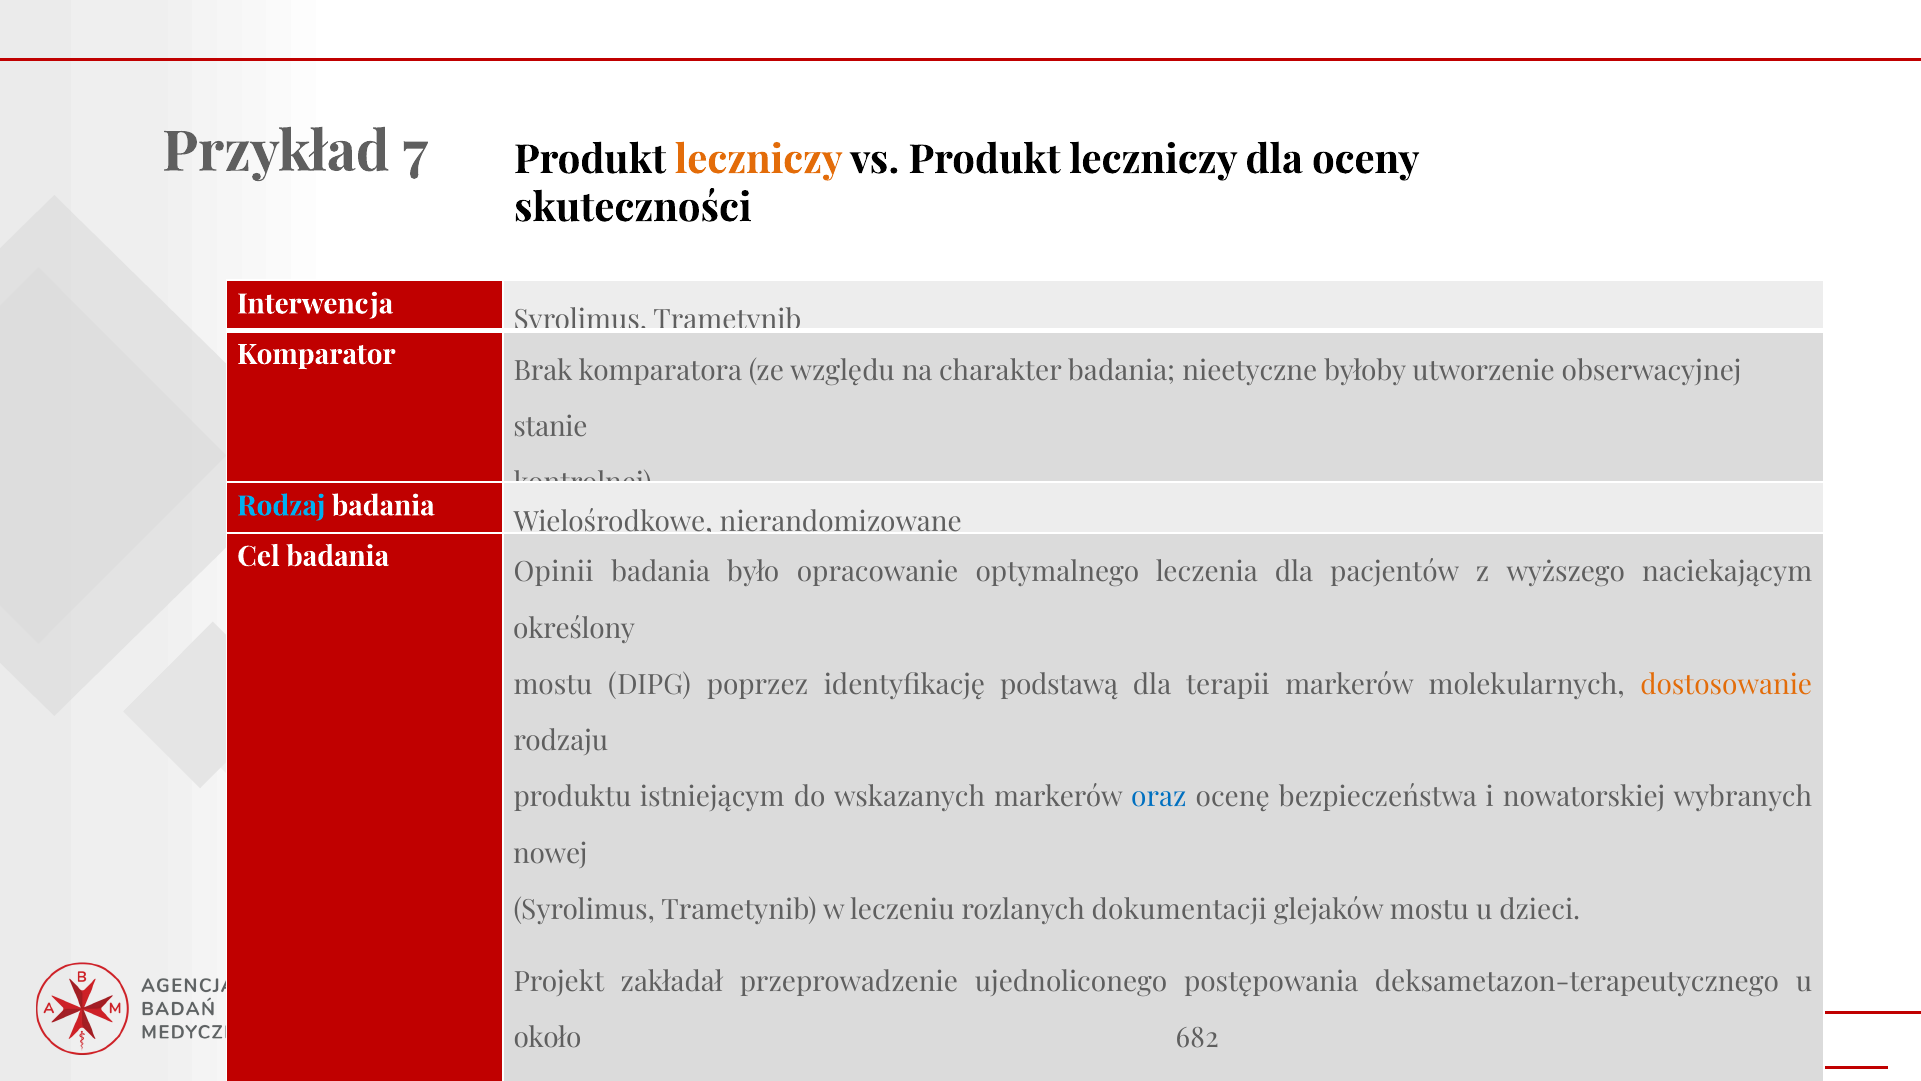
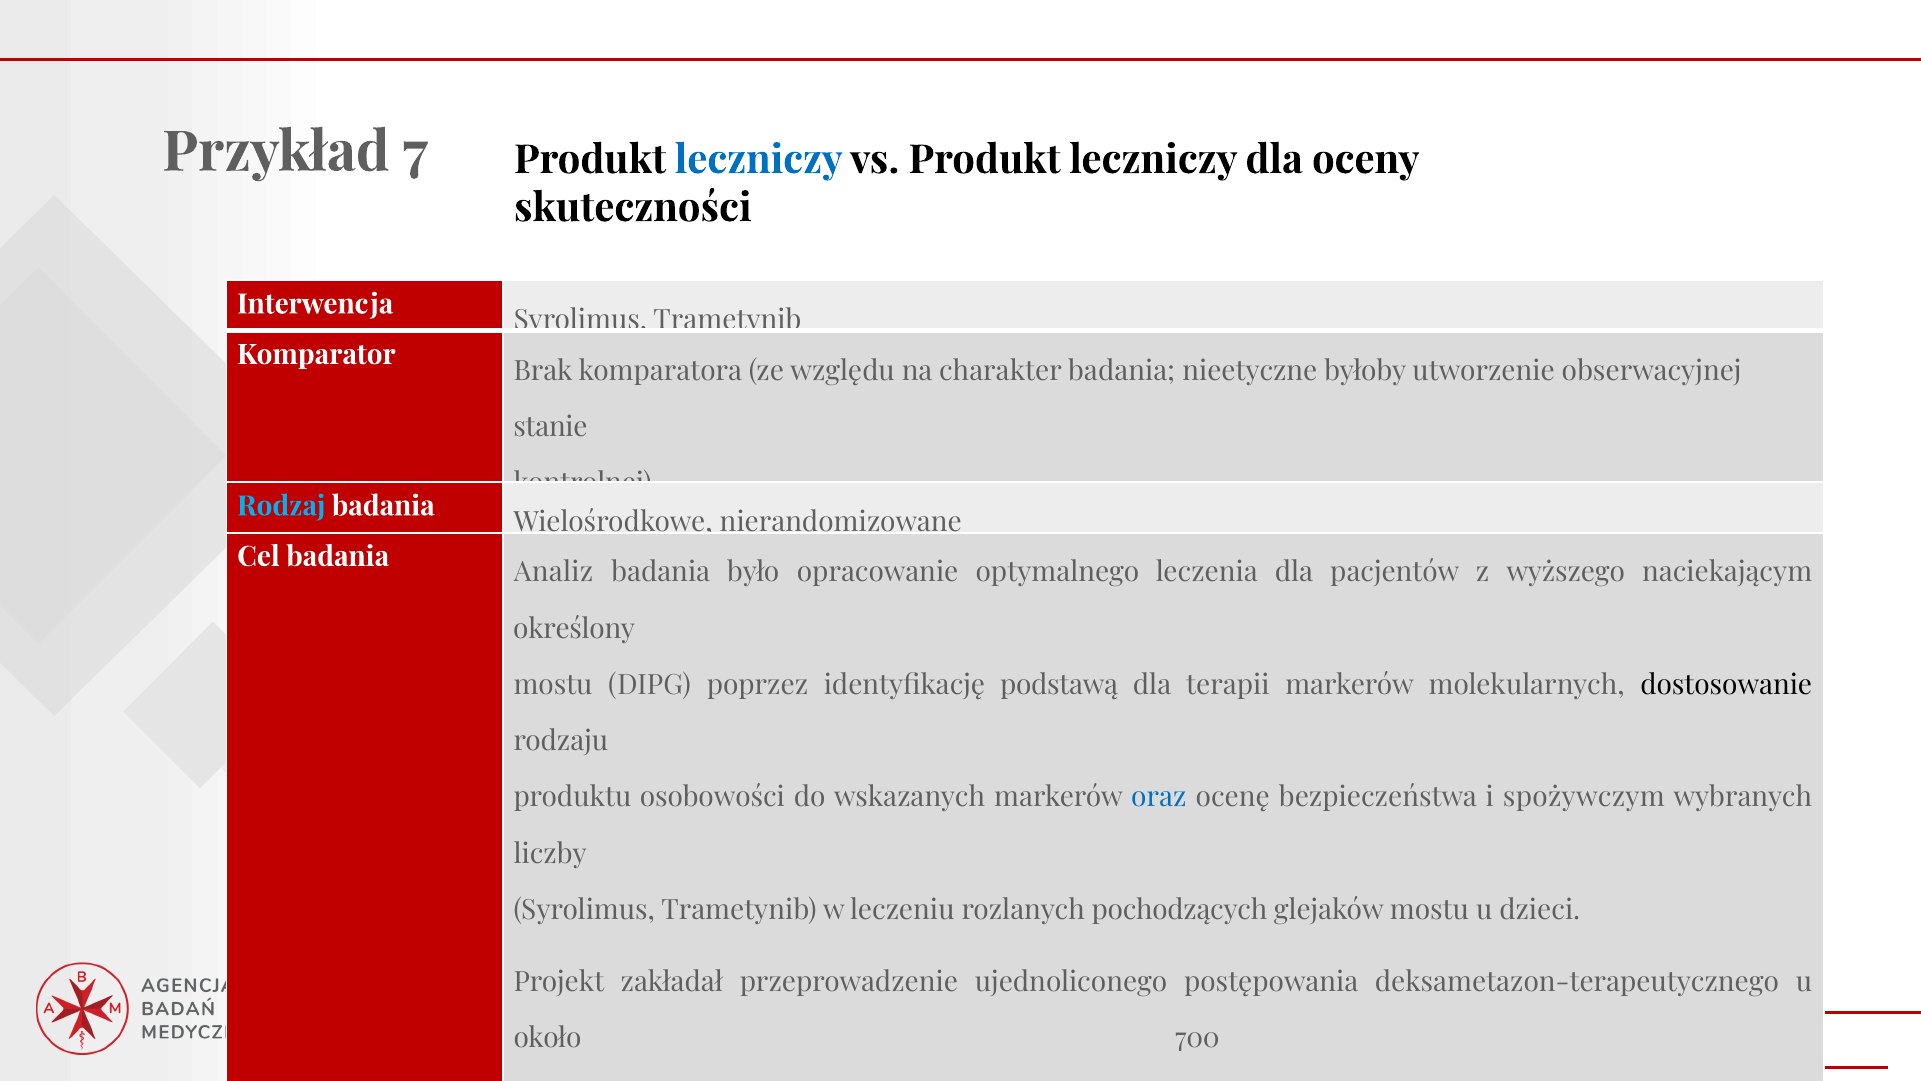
leczniczy colour: orange -> blue (759, 160)
Opinii: Opinii -> Analiz (554, 572)
dostosowanie colour: orange -> black (1726, 685)
istniejącym: istniejącym -> osobowości (712, 797)
nowatorskiej: nowatorskiej -> spożywczym (1584, 797)
nowej: nowej -> liczby (550, 854)
dokumentacji: dokumentacji -> pochodzących (1179, 910)
682: 682 -> 700 (1197, 1038)
